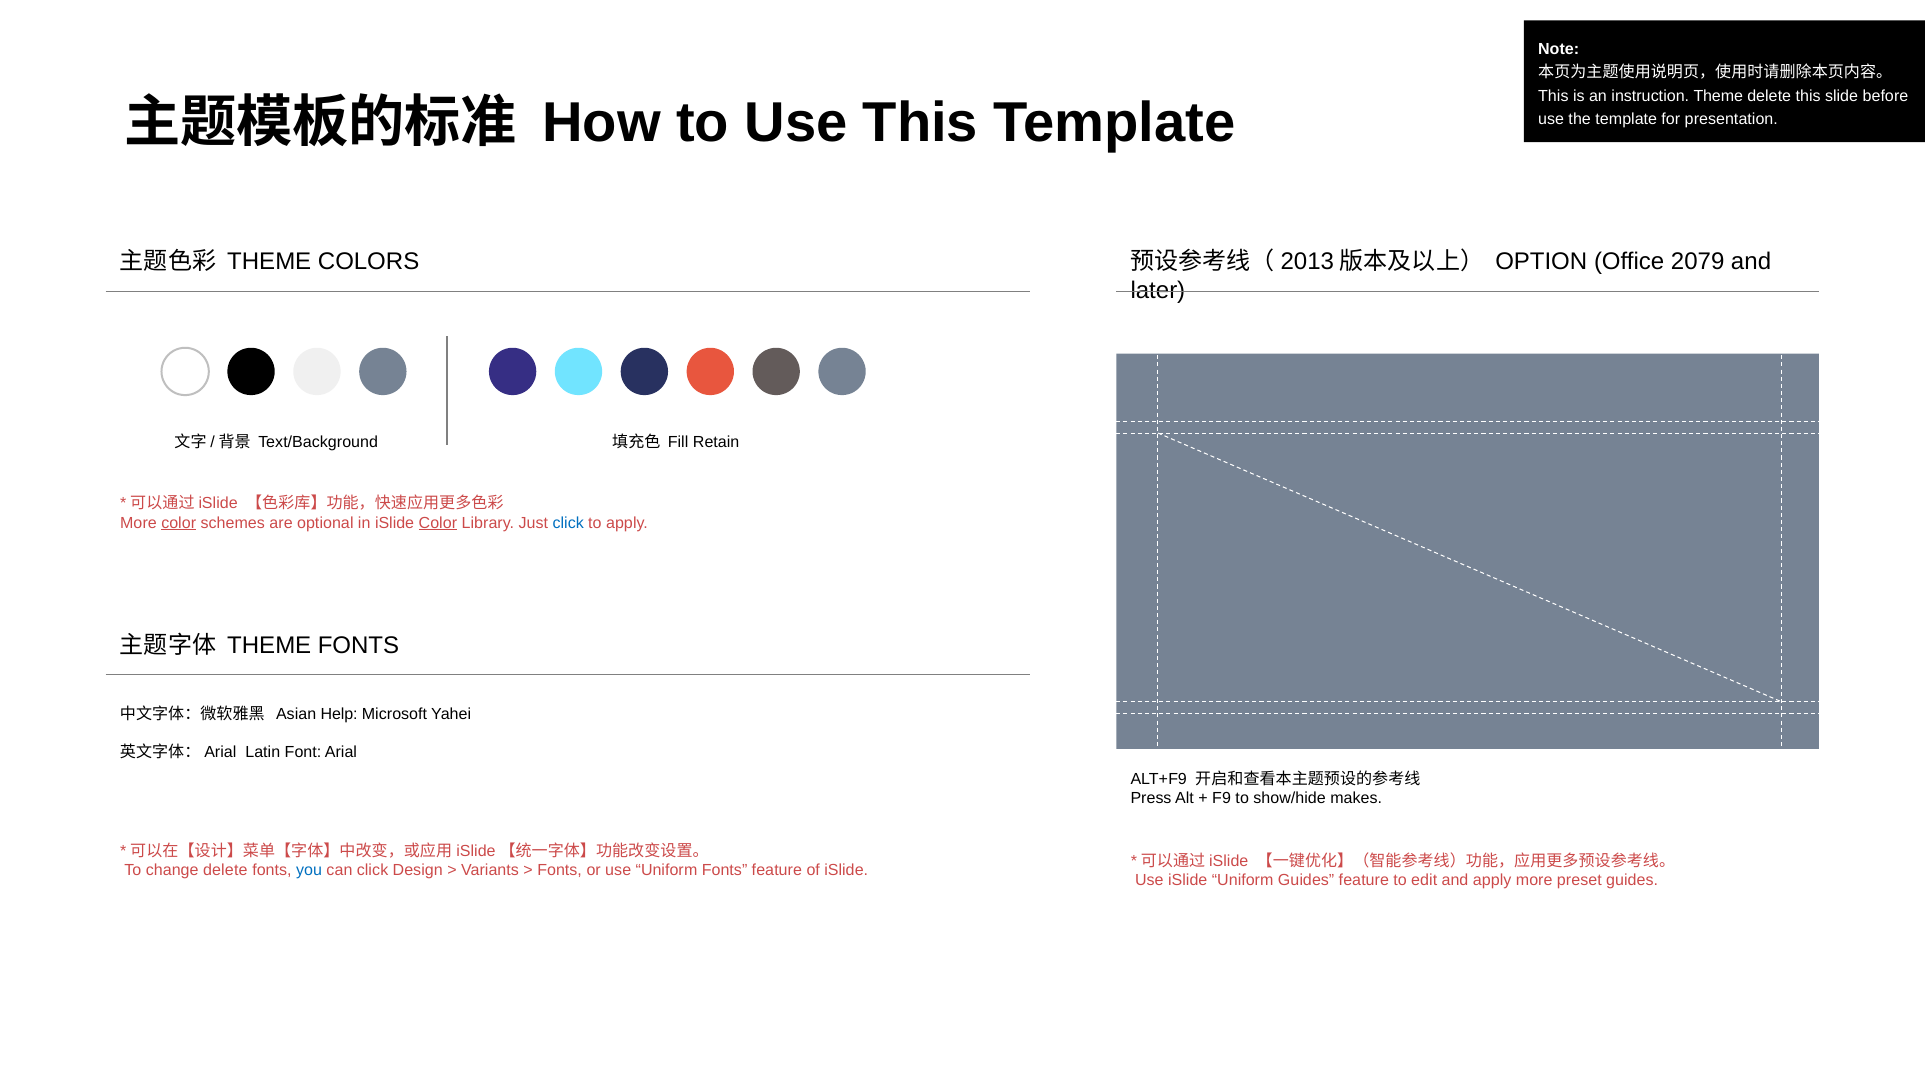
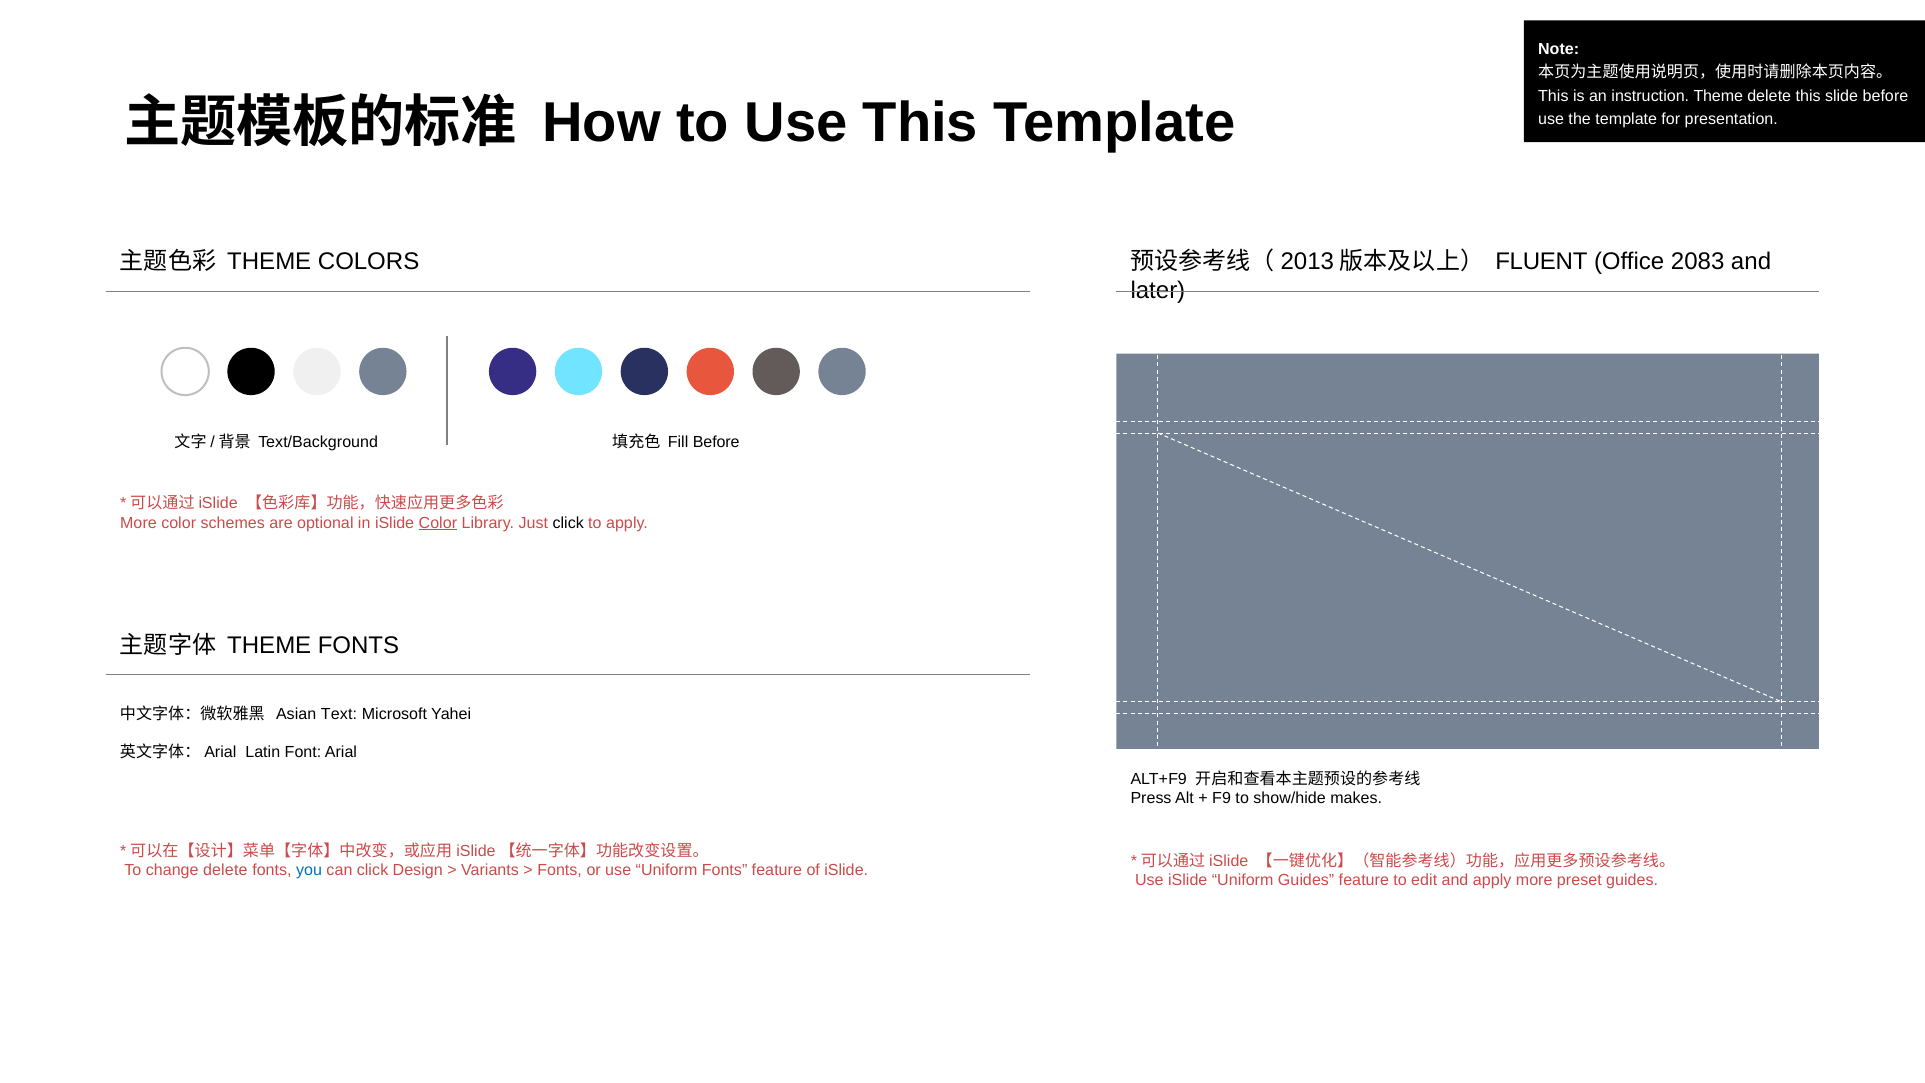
OPTION: OPTION -> FLUENT (1541, 262)
2079: 2079 -> 2083 (1698, 262)
Fill Retain: Retain -> Before (716, 442)
color underline: present -> none (179, 523)
click colour: blue -> black (568, 523)
Help: Help -> Text (339, 714)
